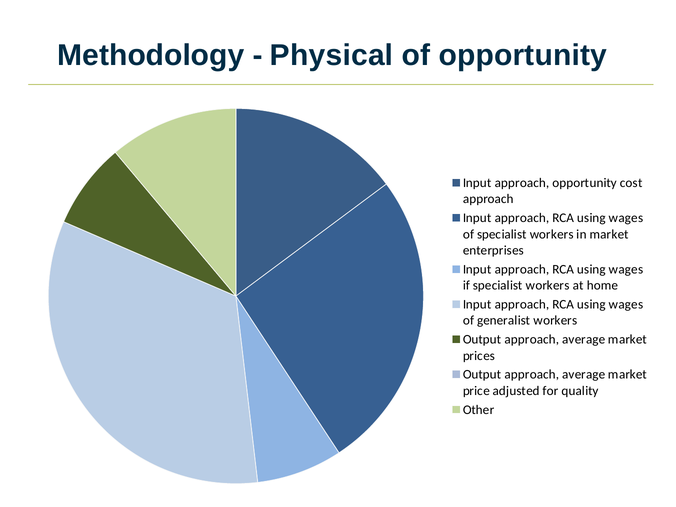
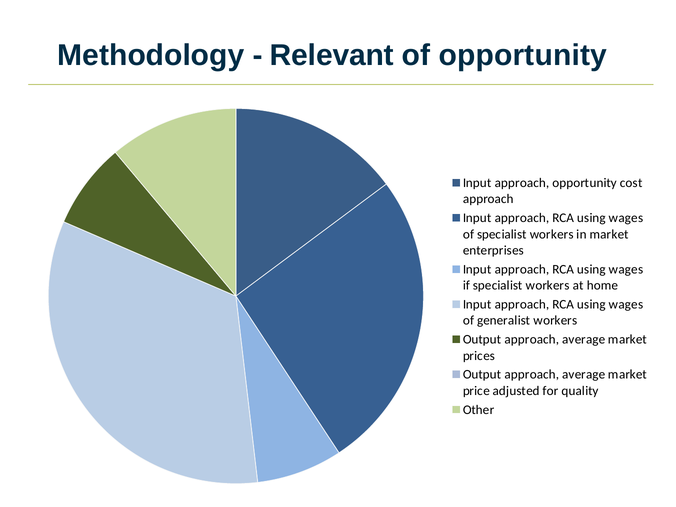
Physical: Physical -> Relevant (332, 56)
